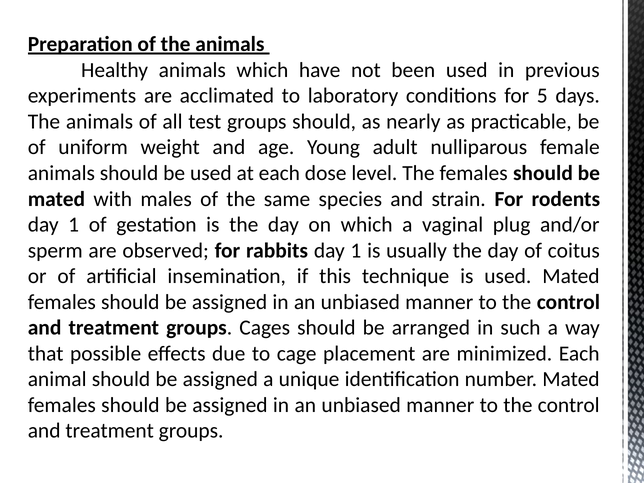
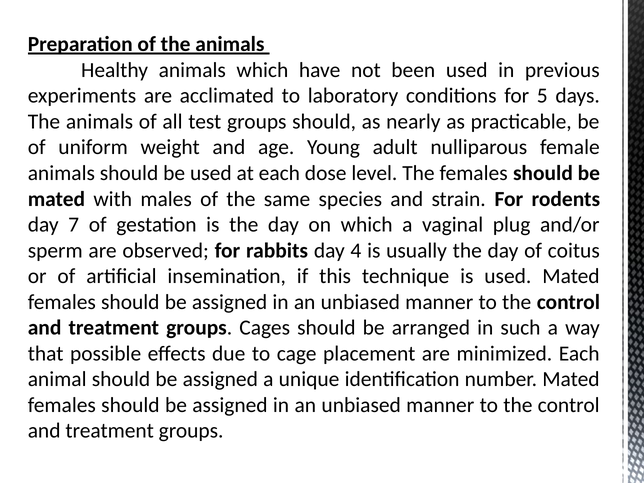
1: 1 -> 7 (74, 225)
rabbits day 1: 1 -> 4 (356, 250)
